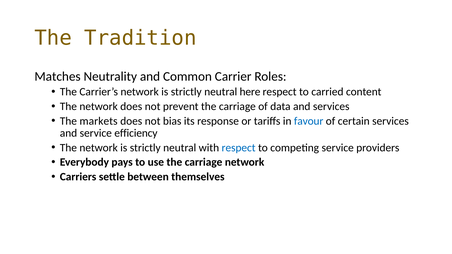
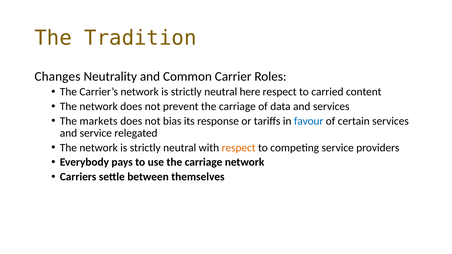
Matches: Matches -> Changes (57, 76)
efficiency: efficiency -> relegated (136, 133)
respect colour: blue -> orange (239, 148)
